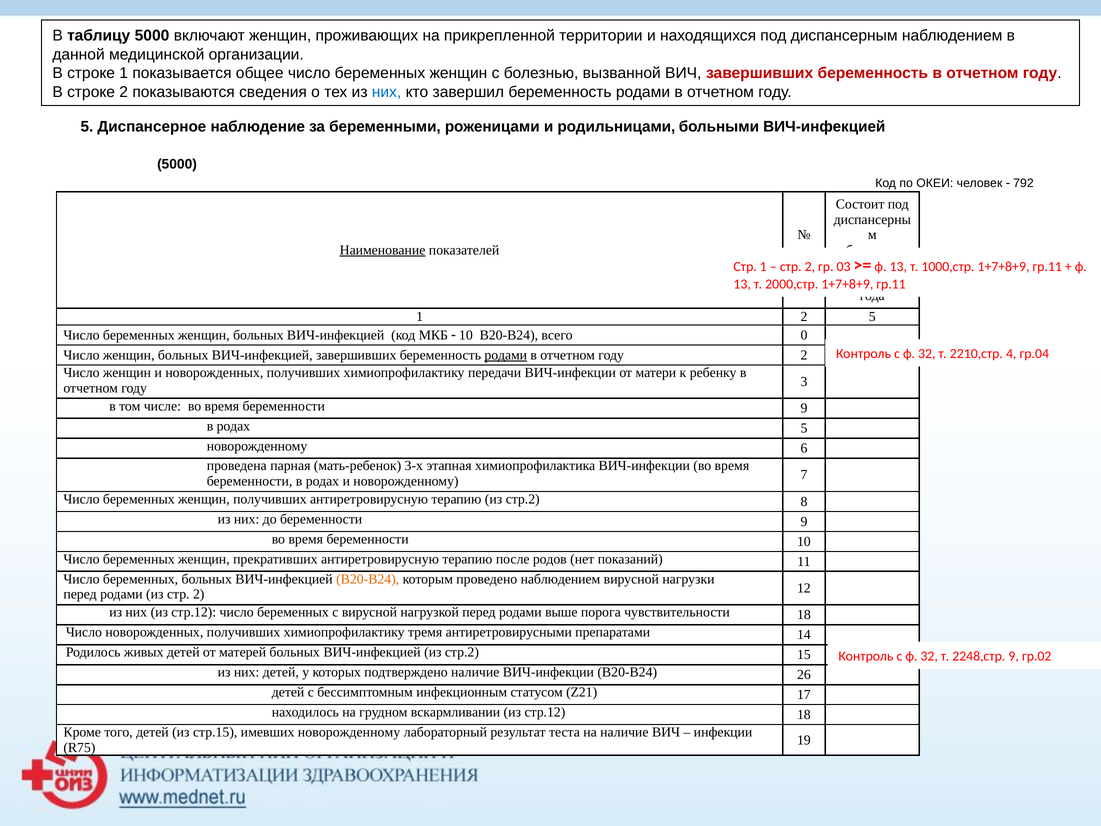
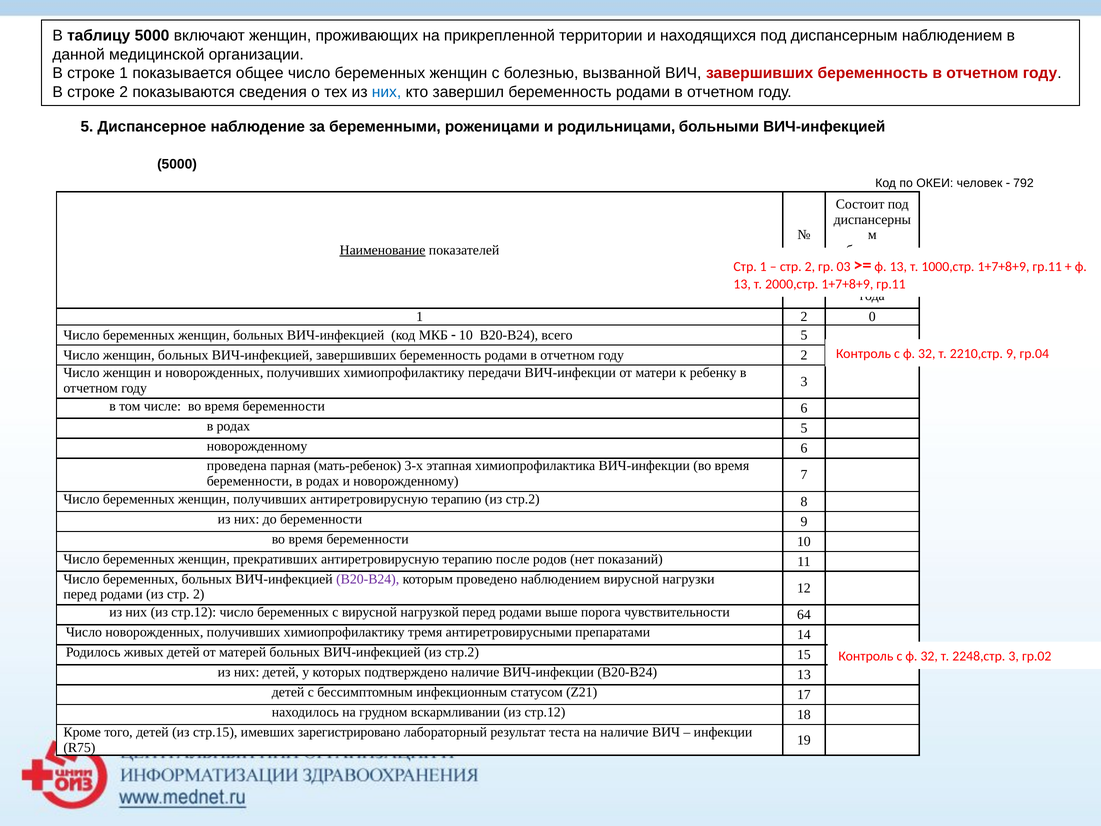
2 5: 5 -> 0 (872, 317)
всего 0: 0 -> 5 (804, 335)
2210,стр 4: 4 -> 9 (1011, 354)
родами underline: present -> none (506, 355)
время беременности 9: 9 -> 6 (804, 408)
В20-В24 colour: orange -> purple (368, 579)
чувствительности 18: 18 -> 64 (804, 615)
2248,стр 9: 9 -> 3 (1014, 656)
В20-В24 26: 26 -> 13 (804, 675)
имевших новорожденному: новорожденному -> зарегистрировано (349, 732)
